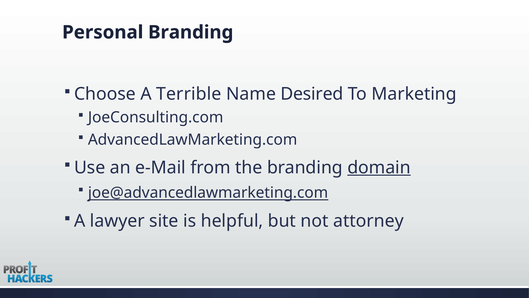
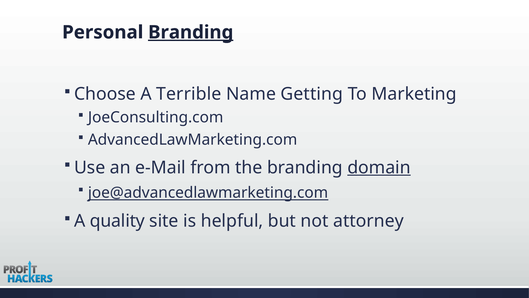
Branding underline: none -> present (191, 32)
Desired: Desired -> Getting (312, 94)
lawyer: lawyer -> quality (117, 221)
